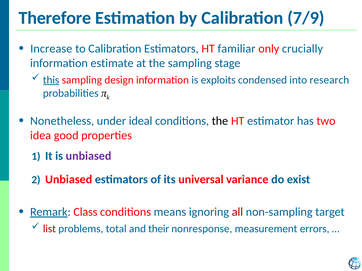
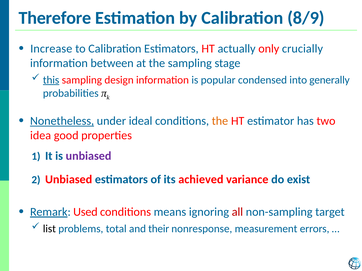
7/9: 7/9 -> 8/9 (306, 18)
familiar: familiar -> actually (237, 49)
estimate: estimate -> between (112, 63)
exploits: exploits -> popular (218, 80)
research: research -> generally (329, 80)
Nonetheless underline: none -> present (62, 121)
the colour: black -> orange (220, 121)
universal: universal -> achieved (201, 180)
Class: Class -> Used (85, 212)
list colour: red -> black (49, 229)
